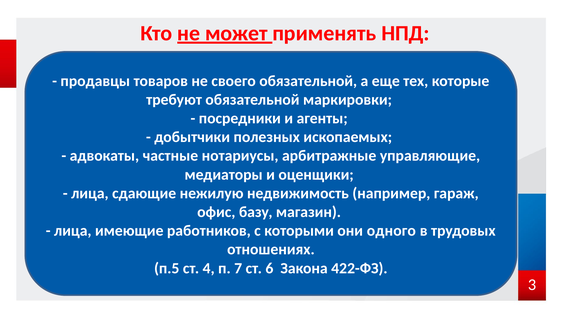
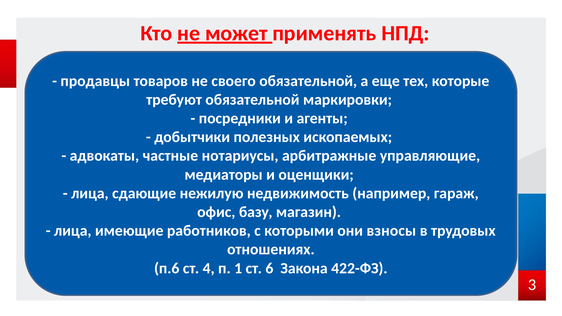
одного: одного -> взносы (391, 231)
п.5: п.5 -> п.6 (167, 268)
7: 7 -> 1 (238, 268)
